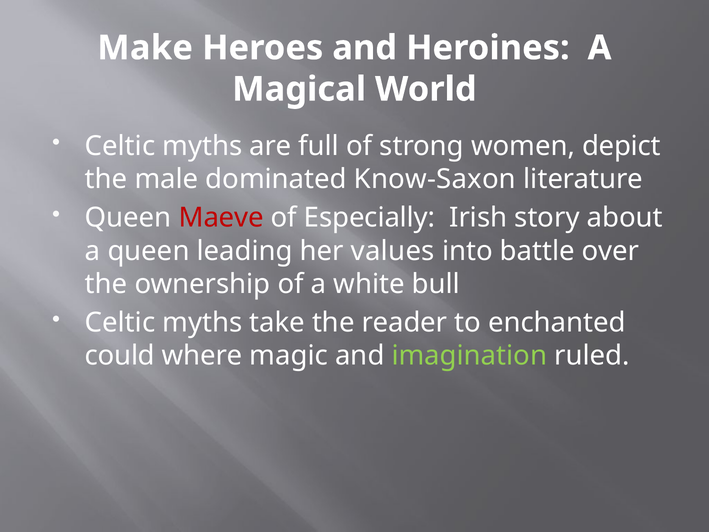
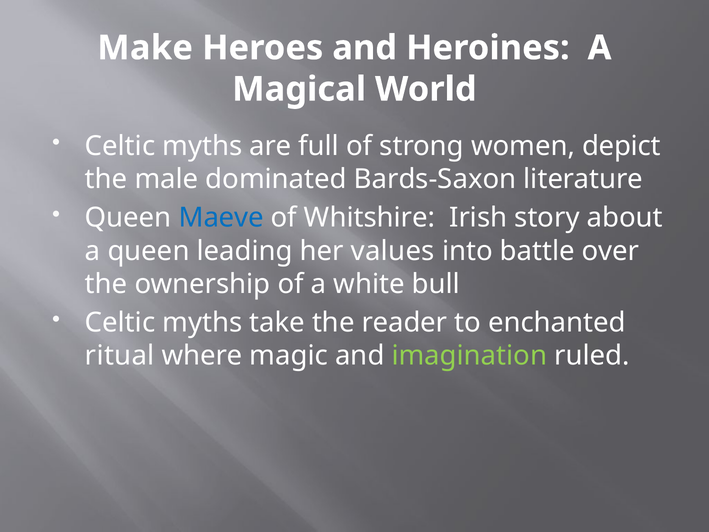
Know-Saxon: Know-Saxon -> Bards-Saxon (435, 179)
Maeve colour: red -> blue (221, 218)
Especially: Especially -> Whitshire (370, 218)
could: could -> ritual (120, 356)
